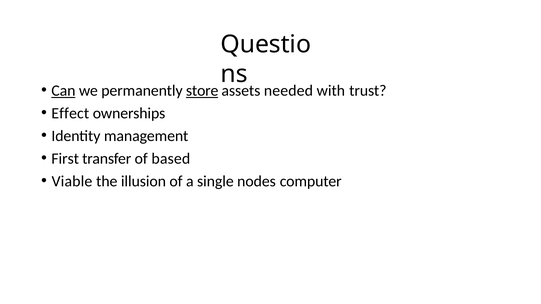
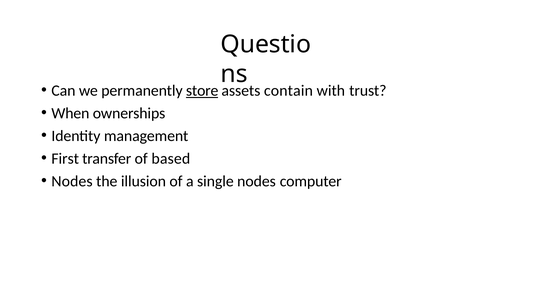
Can underline: present -> none (63, 91)
needed: needed -> contain (288, 91)
Effect: Effect -> When (70, 113)
Viable: Viable -> Nodes (72, 181)
